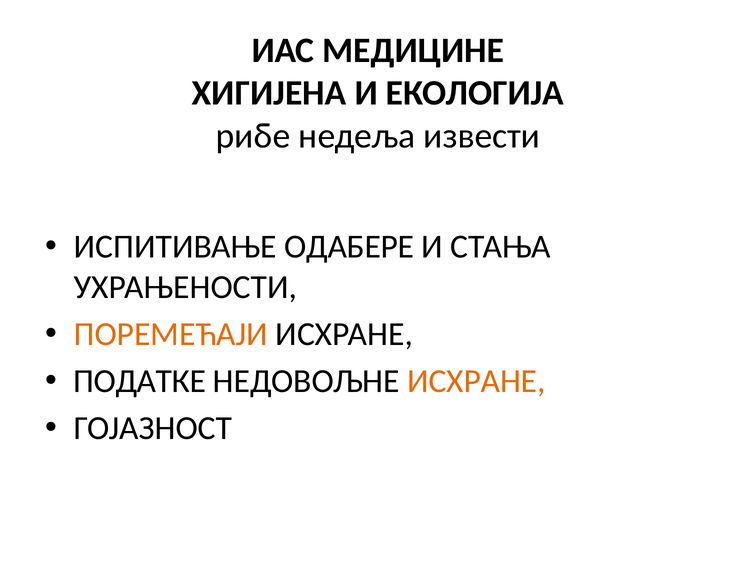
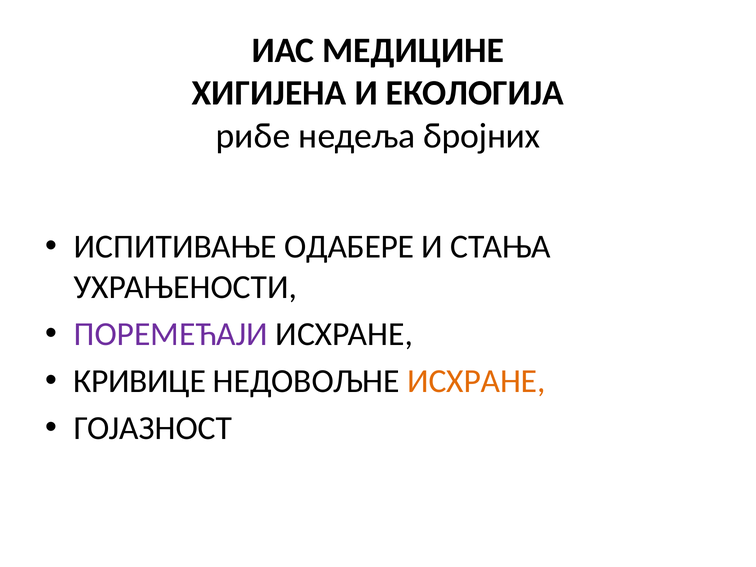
извести: извести -> бројних (482, 136)
ПОРЕМЕЋАЈИ colour: orange -> purple (171, 334)
ПОДАТКЕ: ПОДАТКЕ -> КРИВИЦЕ (140, 381)
